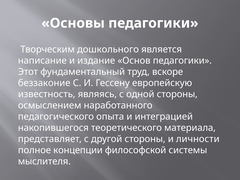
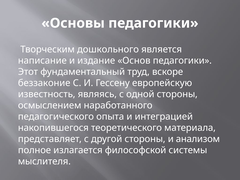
личности: личности -> анализом (198, 139)
концепции: концепции -> излагается (78, 150)
